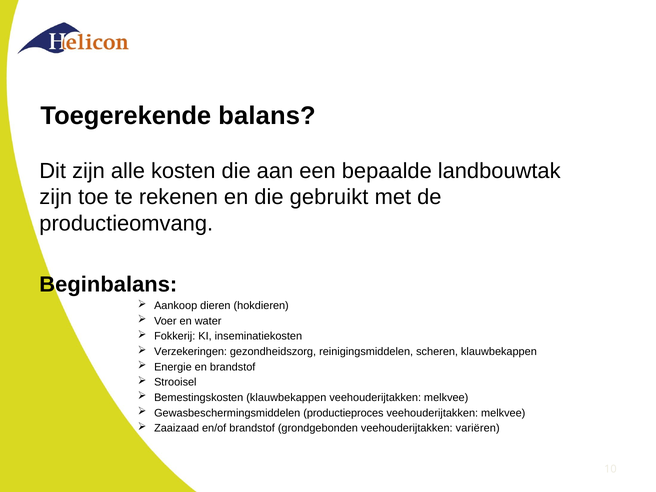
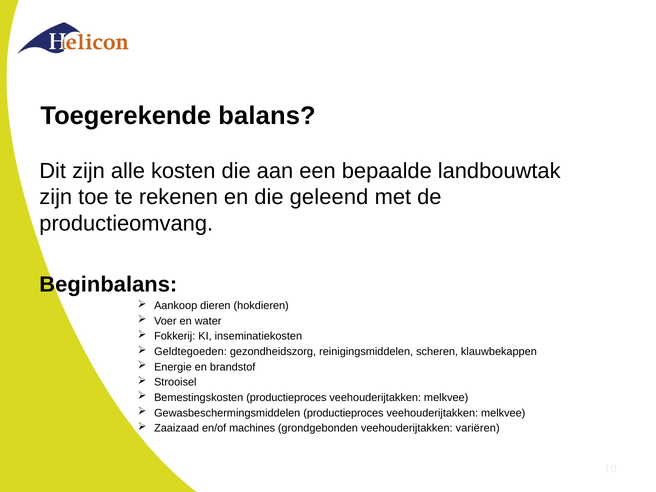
gebruikt: gebruikt -> geleend (329, 197)
Verzekeringen: Verzekeringen -> Geldtegoeden (190, 352)
Bemestingskosten klauwbekappen: klauwbekappen -> productieproces (286, 398)
en/of brandstof: brandstof -> machines (252, 428)
